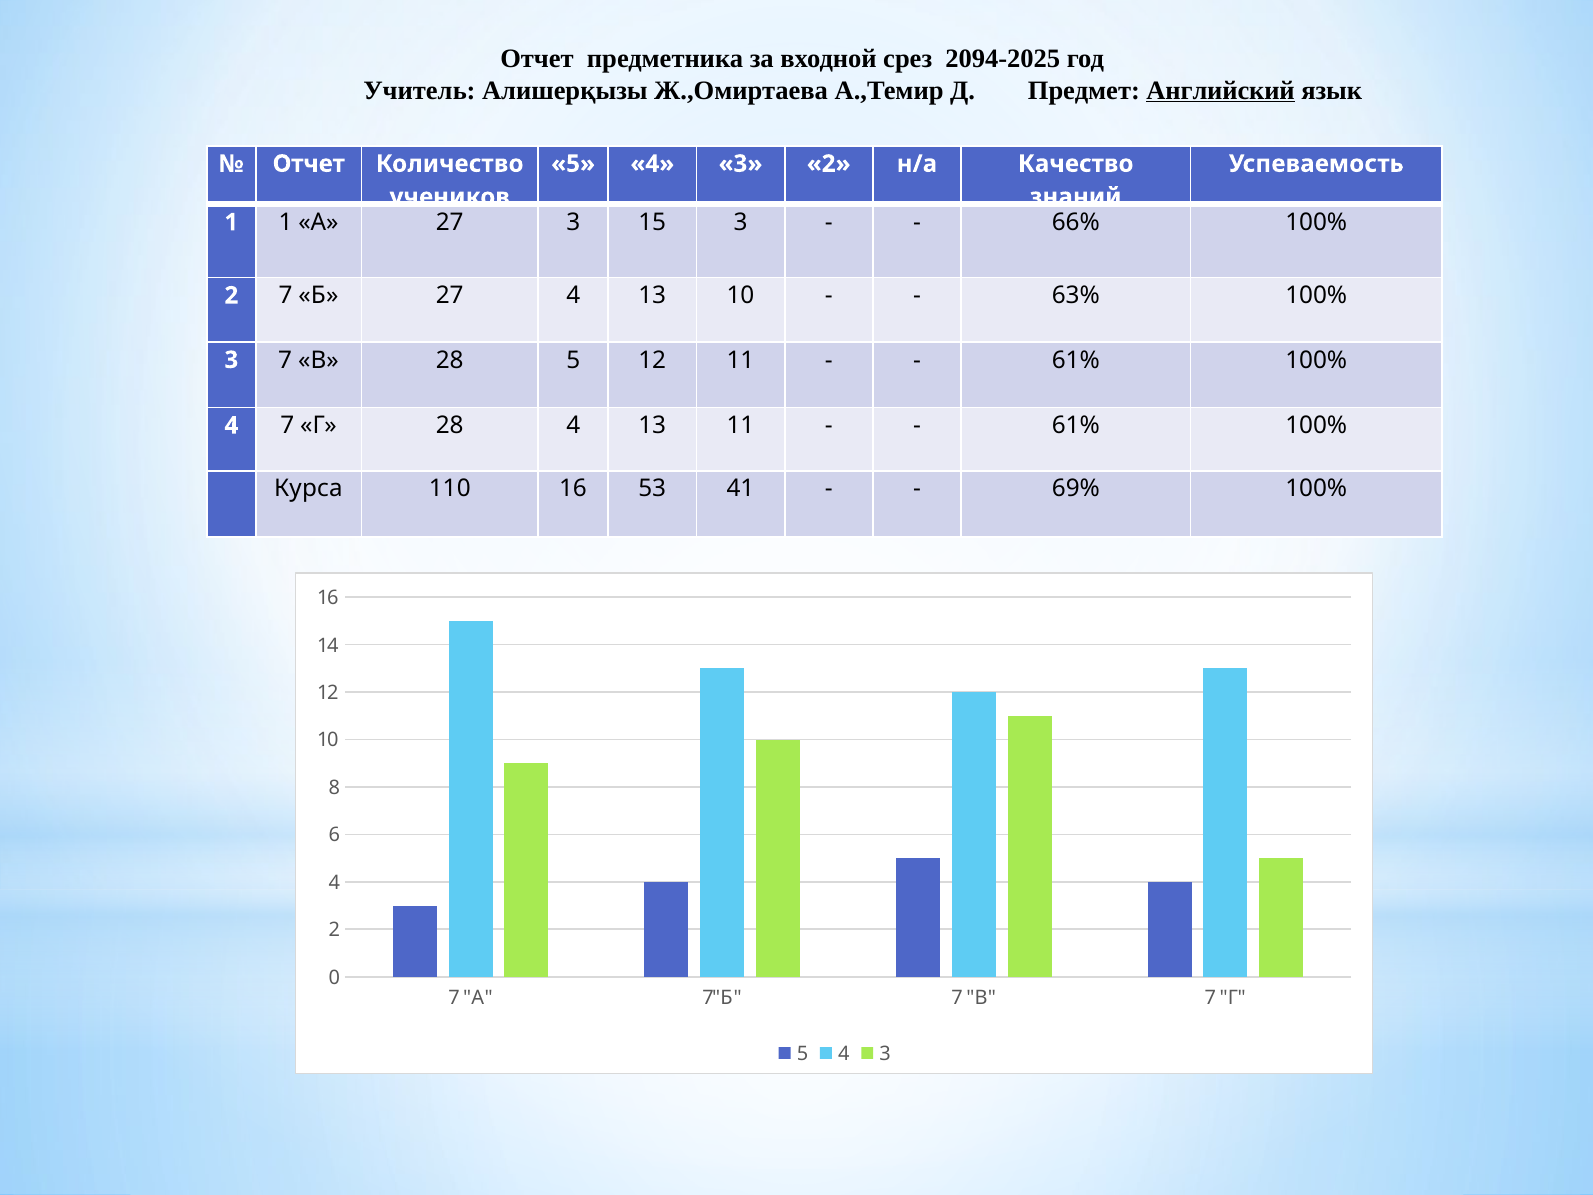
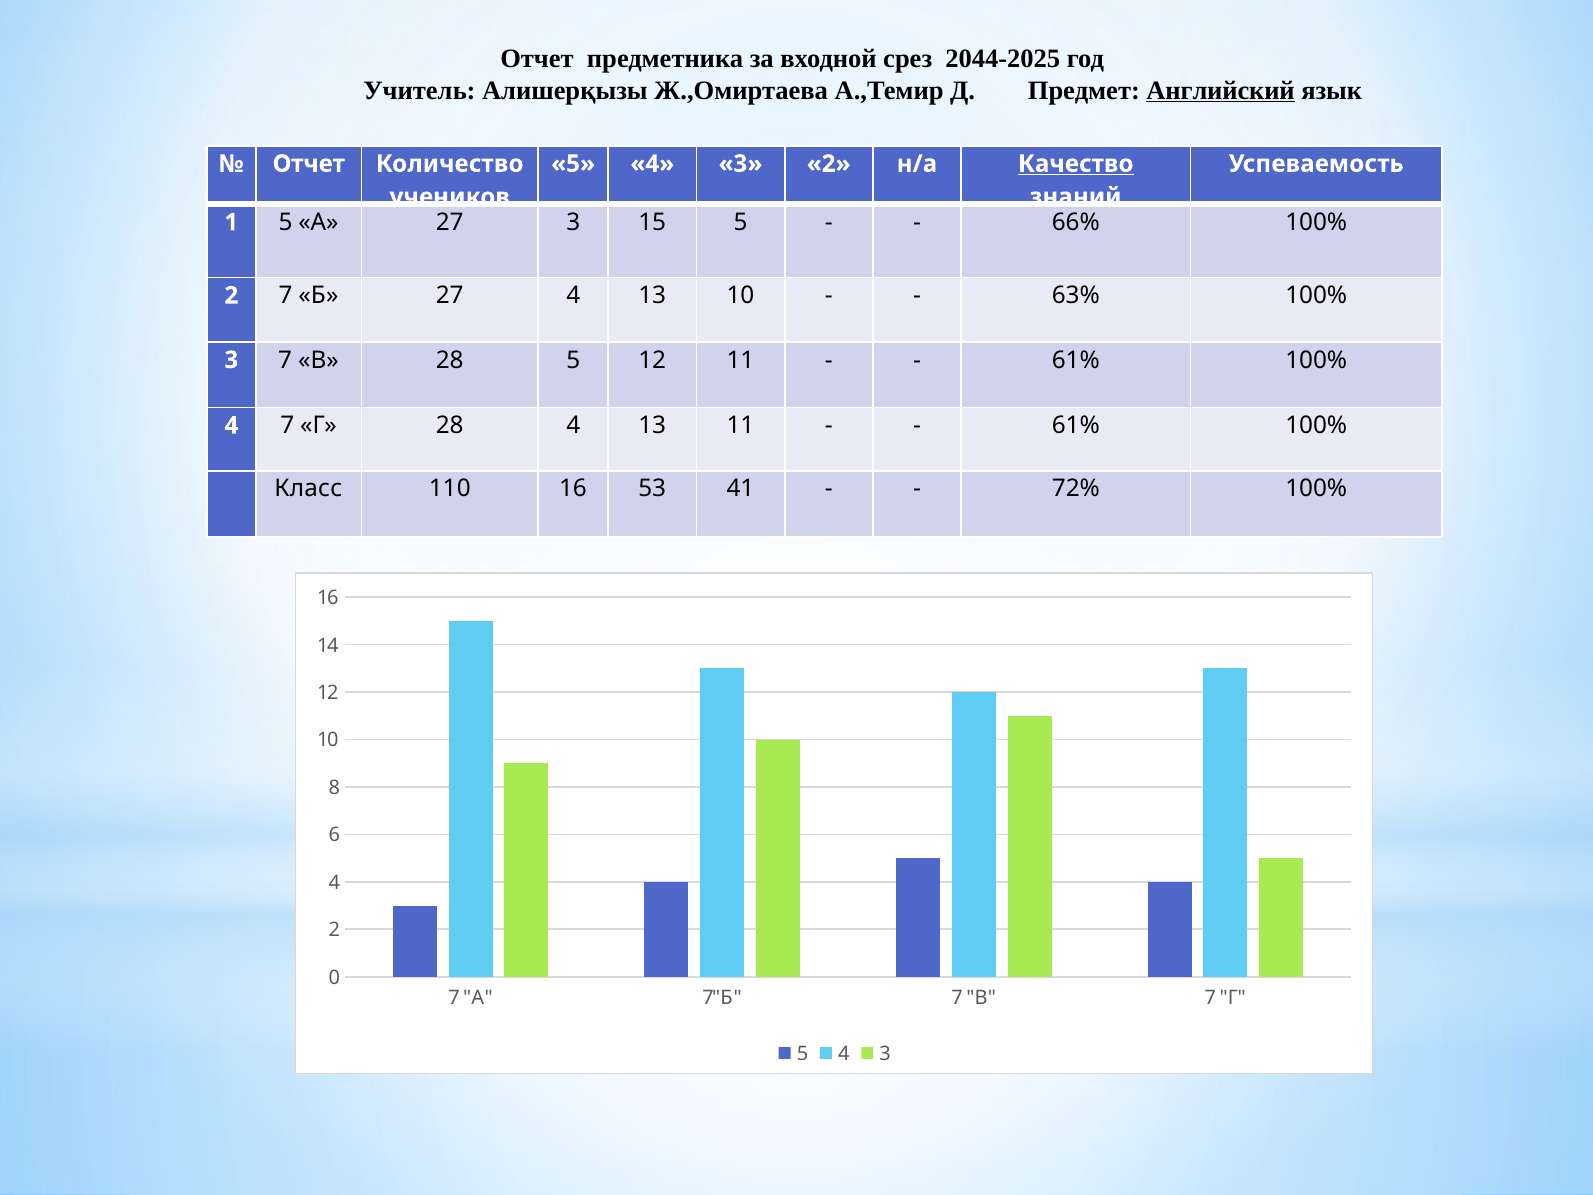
2094-2025: 2094-2025 -> 2044-2025 (1003, 58)
Качество underline: none -> present (1076, 164)
1 1: 1 -> 5 (286, 222)
15 3: 3 -> 5 (741, 222)
Курса: Курса -> Класс (308, 489)
69%: 69% -> 72% (1076, 489)
